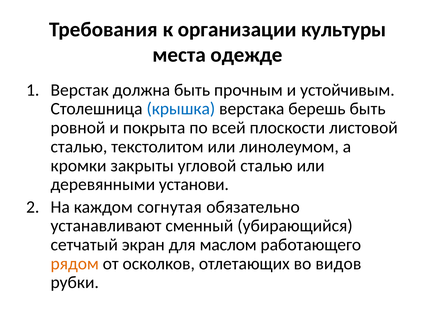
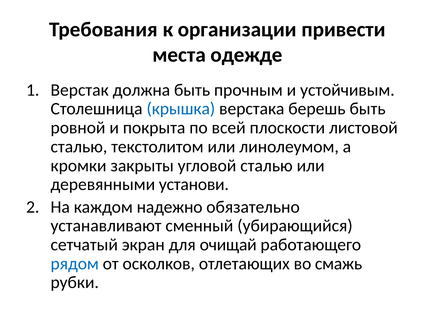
культуры: культуры -> привести (344, 29)
согнутая: согнутая -> надежно (170, 207)
маслом: маслом -> очищай (228, 245)
рядом colour: orange -> blue (75, 264)
видов: видов -> смажь (339, 264)
